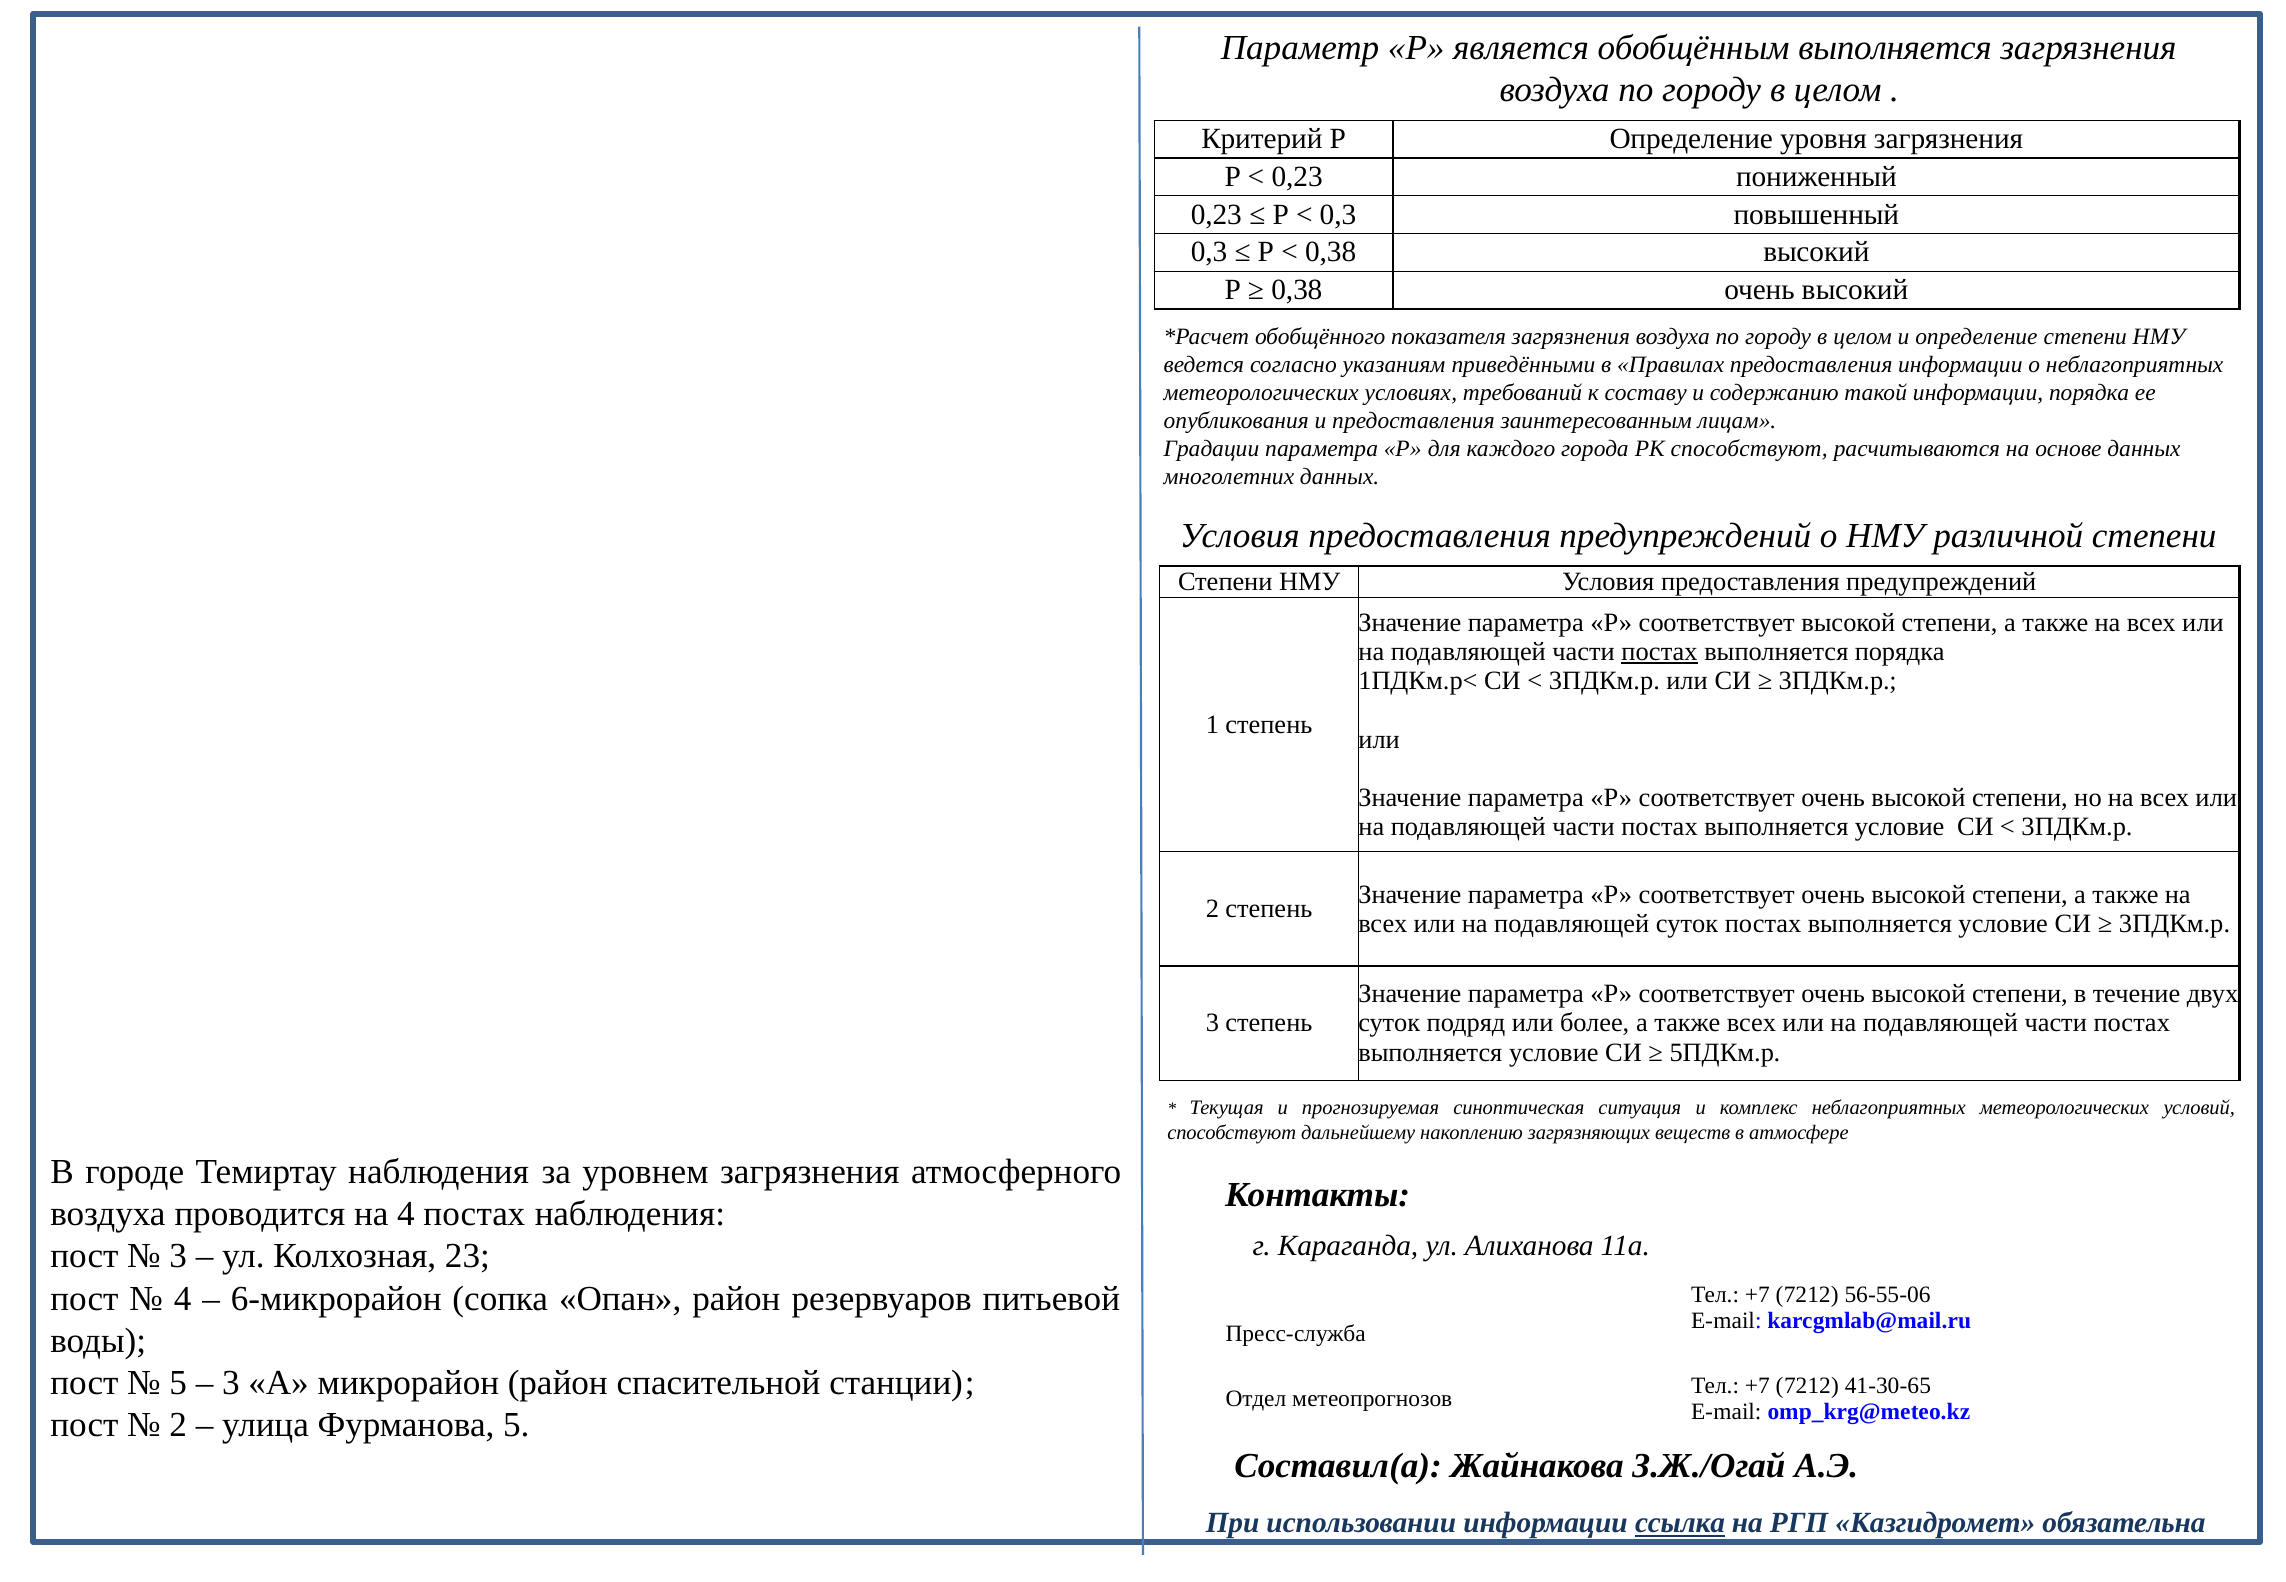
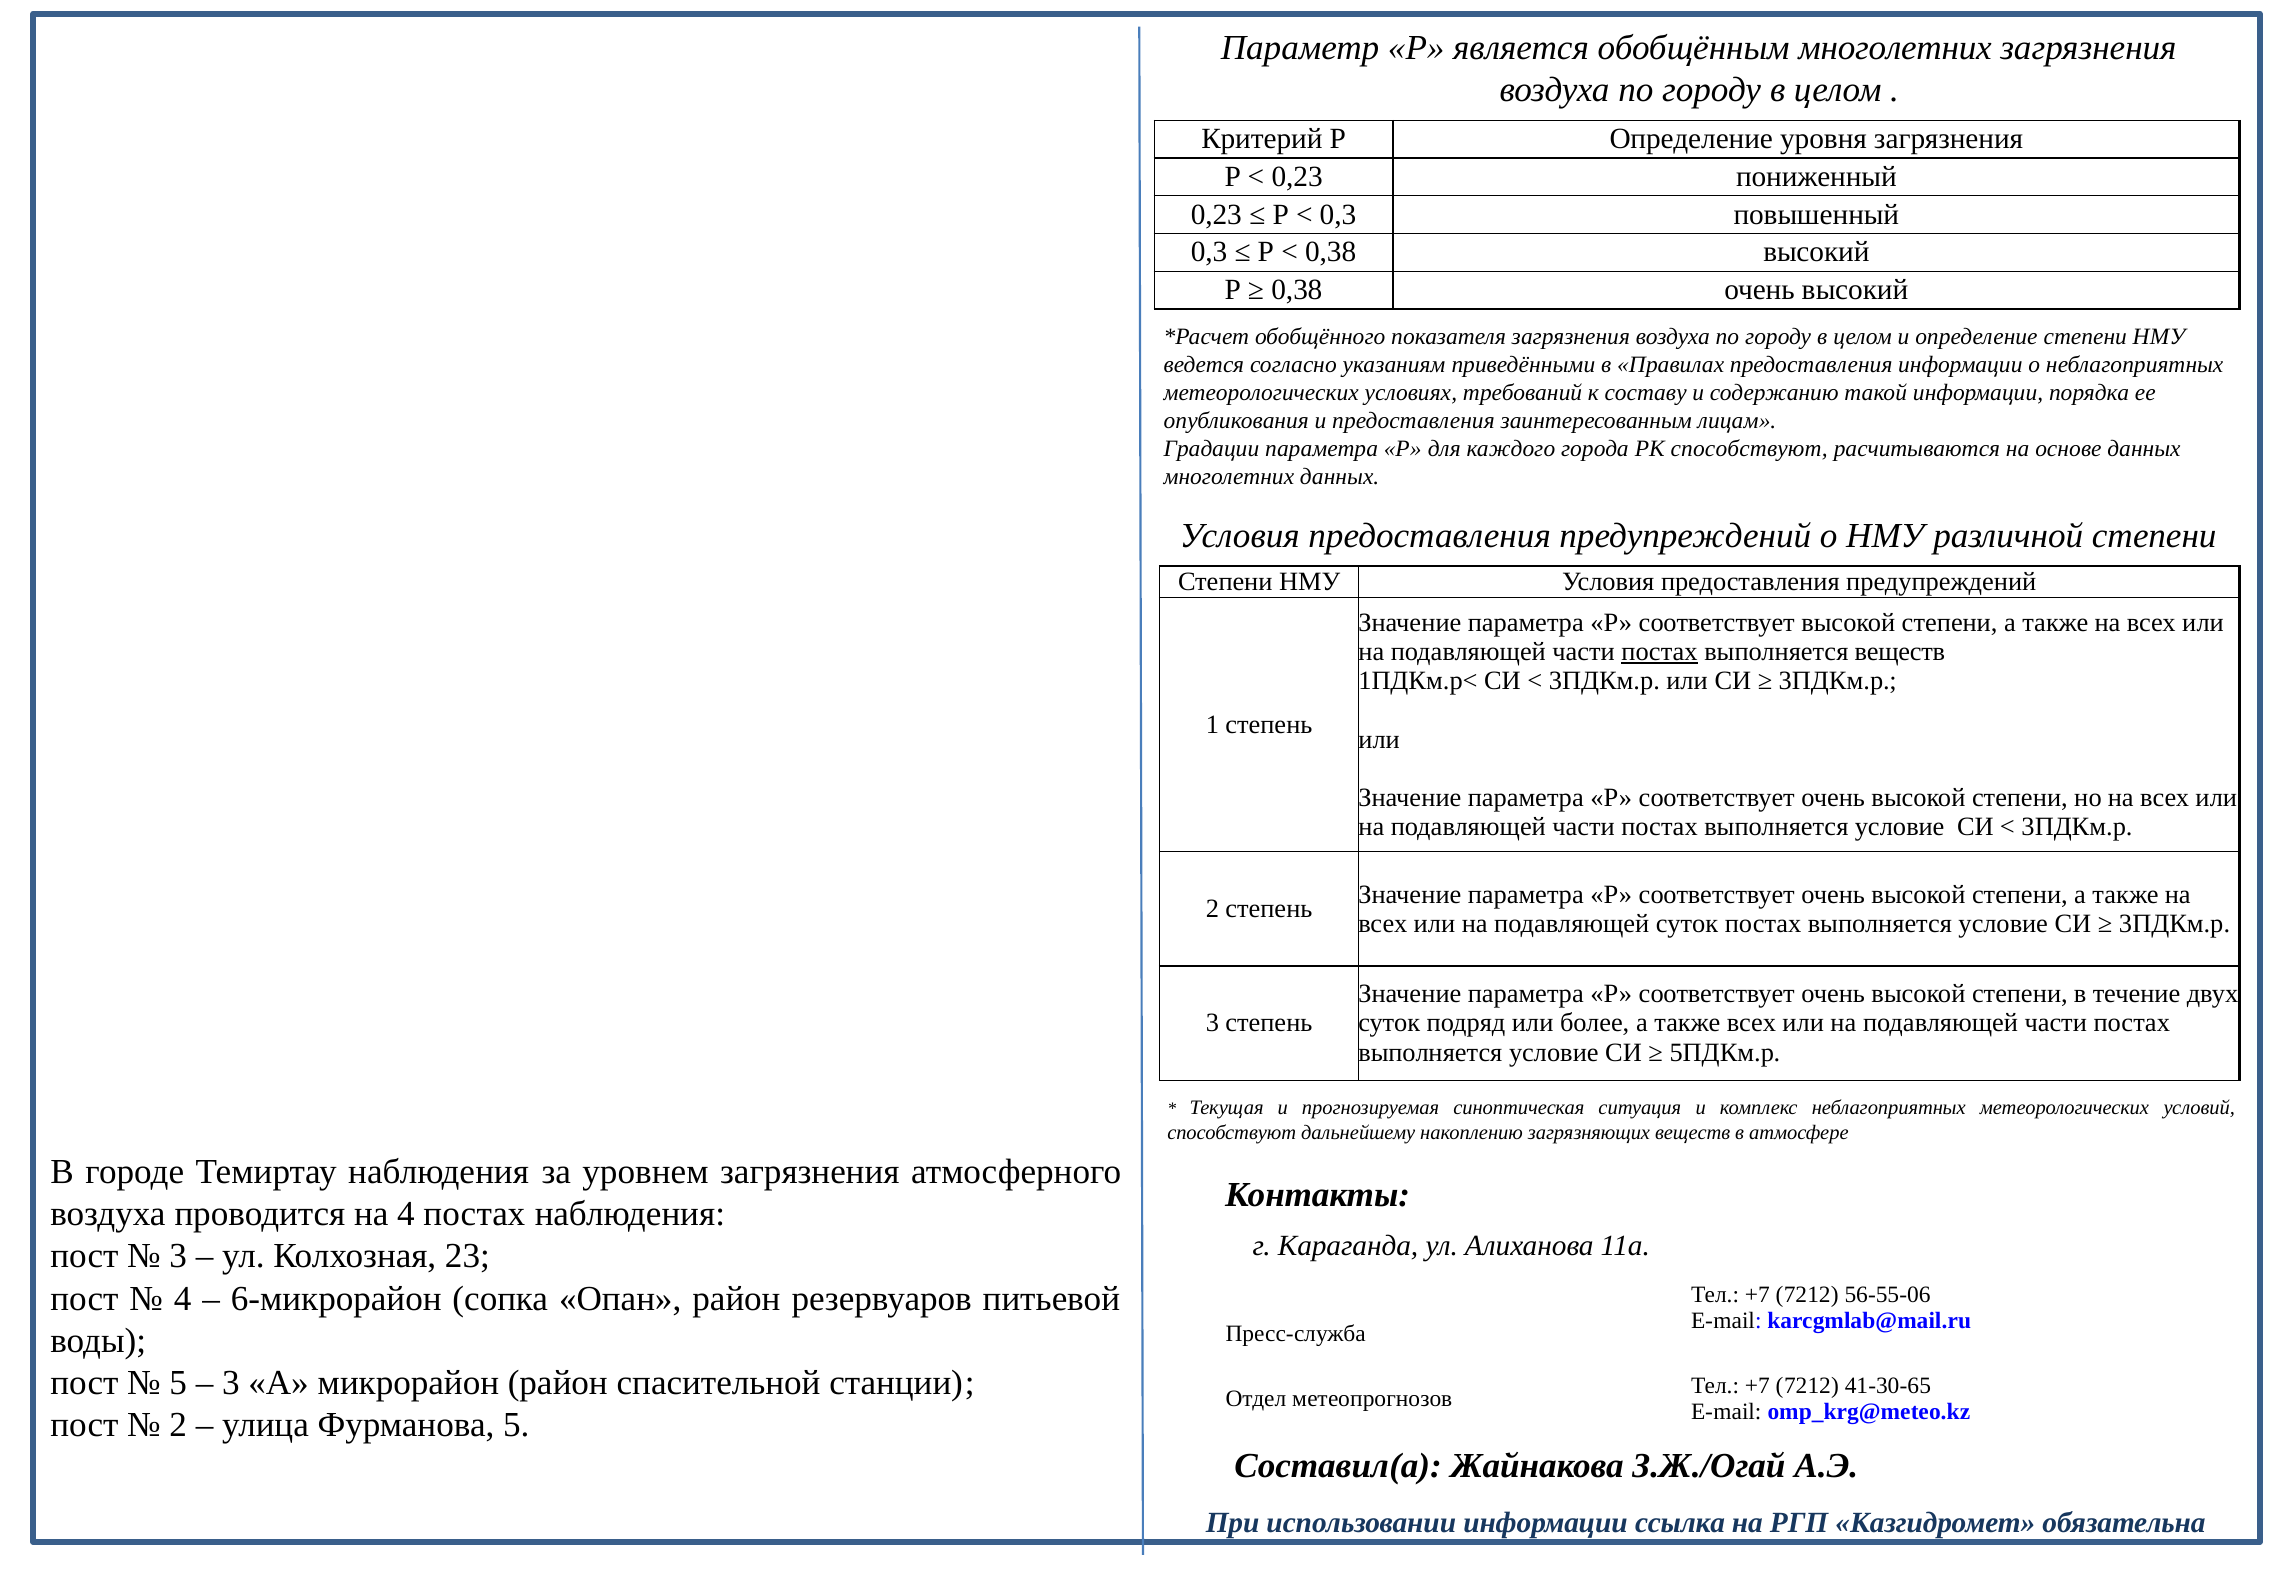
обобщённым выполняется: выполняется -> многолетних (1895, 48)
выполняется порядка: порядка -> веществ (1900, 652)
ссылка underline: present -> none (1680, 1524)
